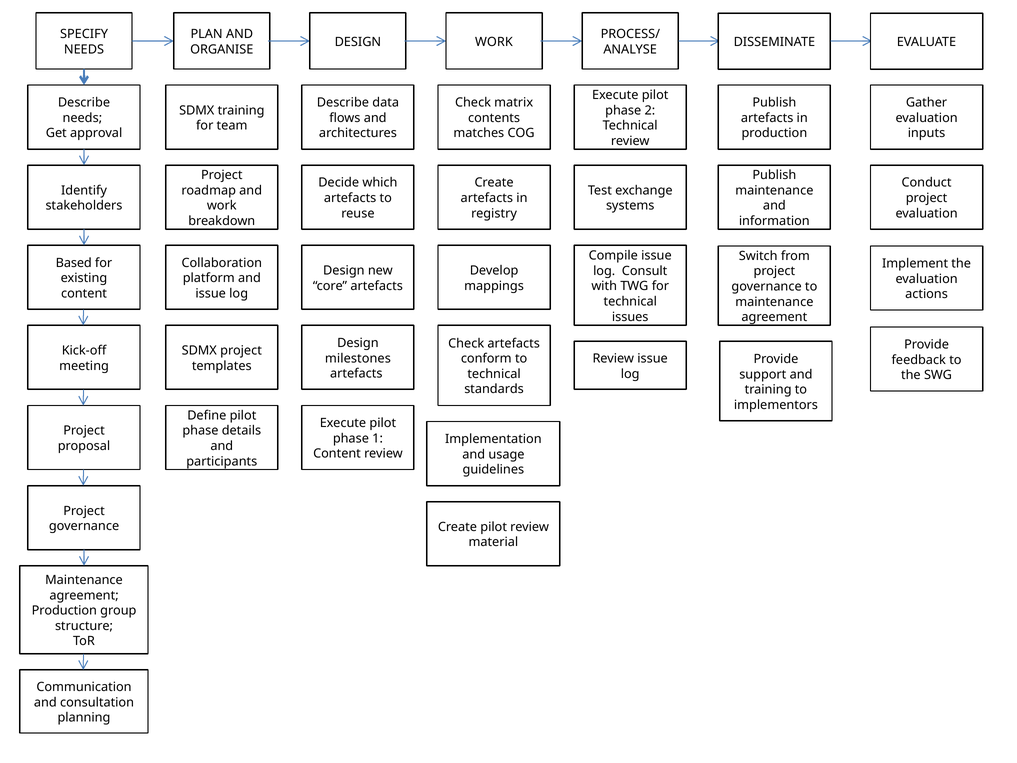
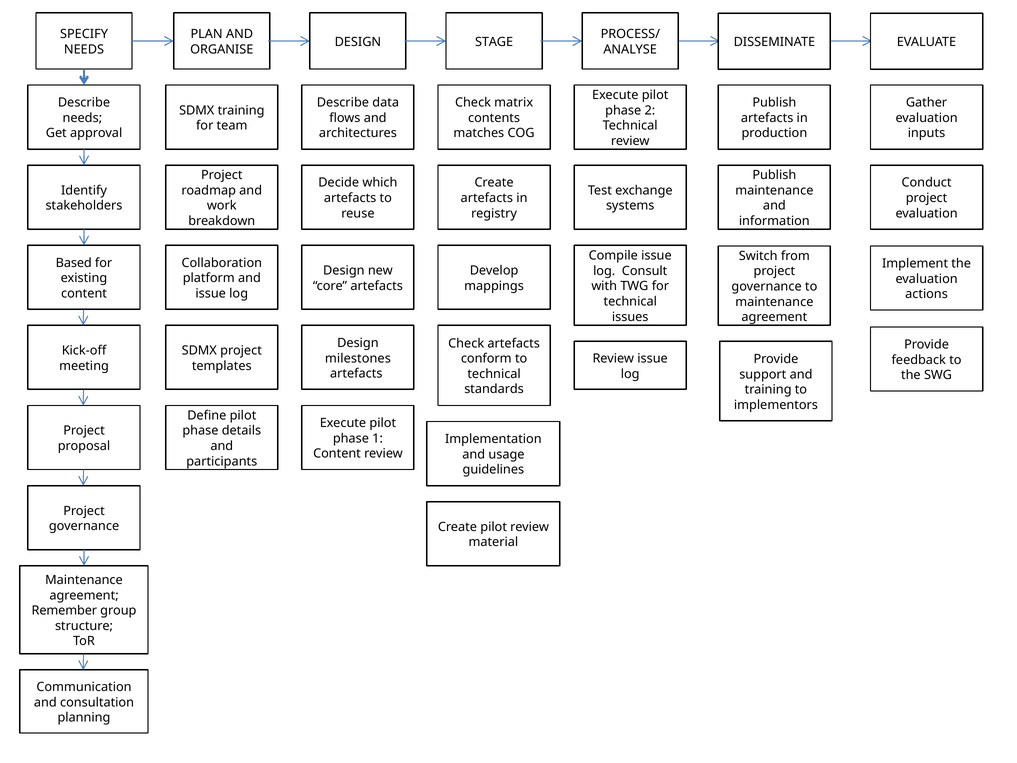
DESIGN WORK: WORK -> STAGE (494, 42)
Production: Production -> Remember (64, 610)
